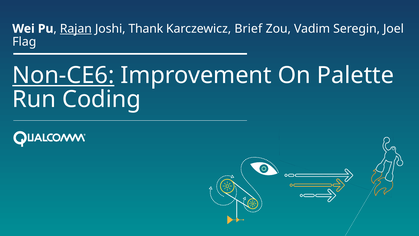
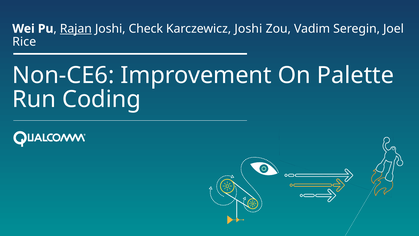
Thank: Thank -> Check (146, 29)
Karczewicz Brief: Brief -> Joshi (248, 29)
Flag: Flag -> Rice (24, 42)
Non-CE6 underline: present -> none (63, 75)
